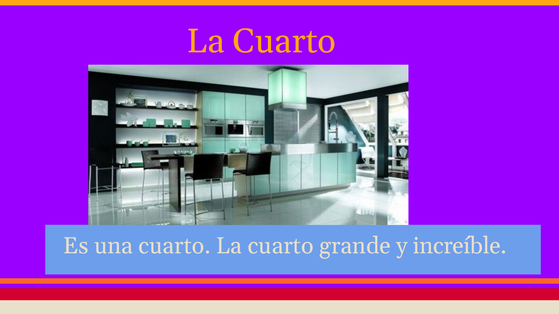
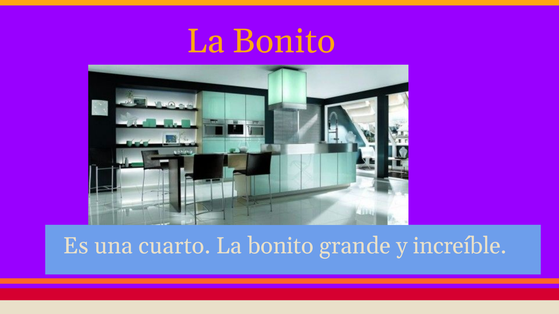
Cuarto: Cuarto -> Bonito (284, 41)
cuarto: cuarto -> bonito (281, 246)
